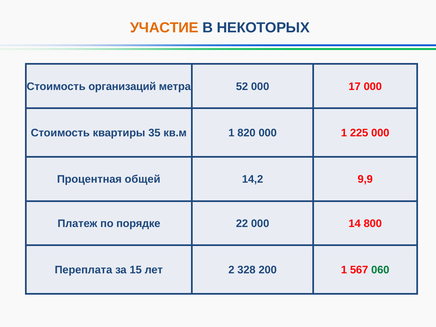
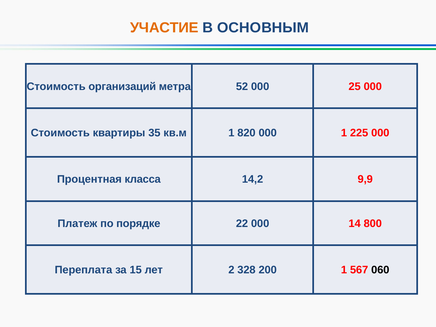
НЕКОТОРЫХ: НЕКОТОРЫХ -> ОСНОВНЫМ (263, 28)
17: 17 -> 25 (355, 86)
общей: общей -> класса (143, 179)
060 colour: green -> black (380, 270)
